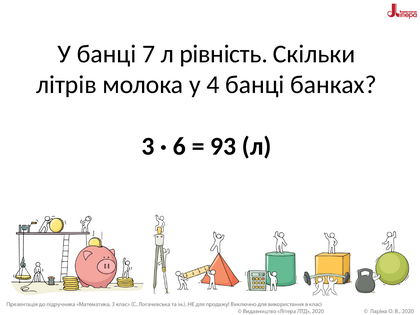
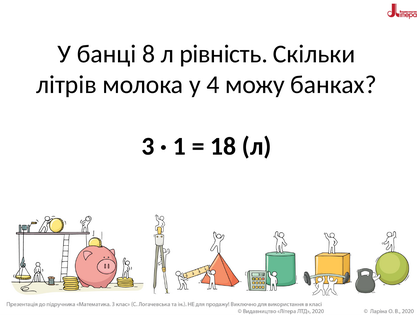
7: 7 -> 8 (149, 54)
4 банці: банці -> можу (255, 85)
6: 6 -> 1 (179, 147)
93: 93 -> 18 (223, 147)
